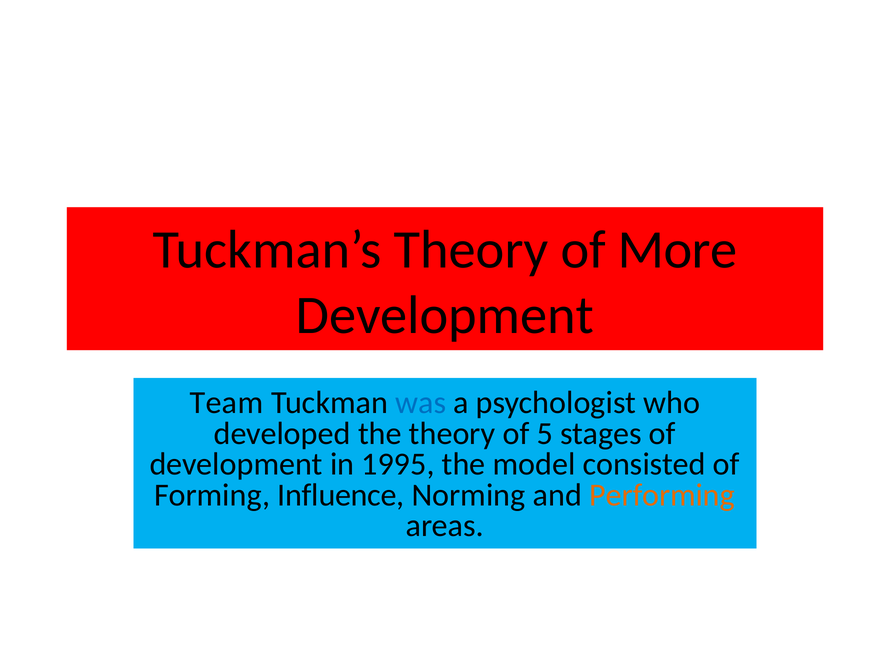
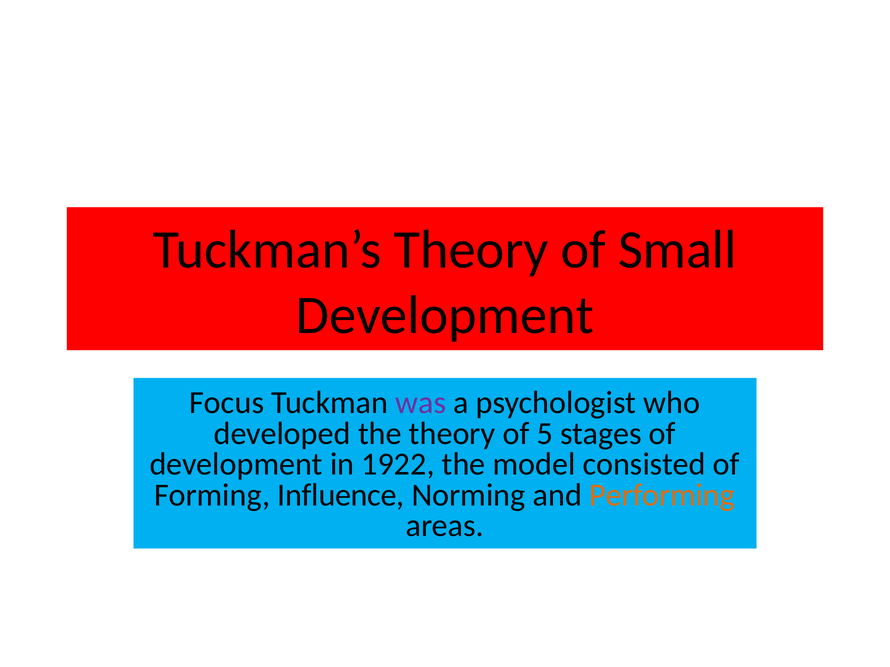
More: More -> Small (677, 250)
Team: Team -> Focus (227, 403)
was colour: blue -> purple (421, 403)
1995: 1995 -> 1922 (398, 465)
